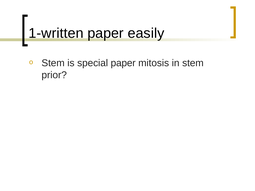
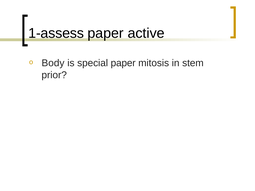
1-written: 1-written -> 1-assess (56, 33)
easily: easily -> active (146, 33)
Stem: Stem -> Body (53, 63)
